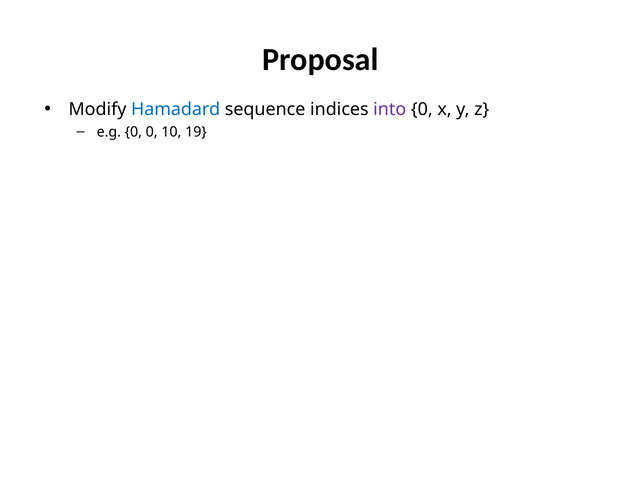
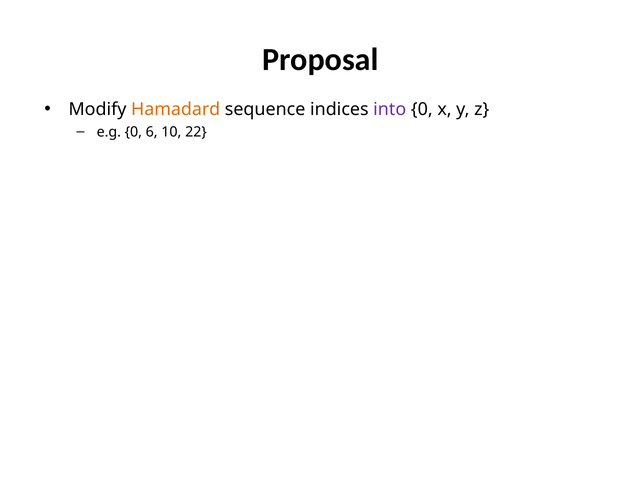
Hamadard colour: blue -> orange (176, 110)
0 0: 0 -> 6 (152, 132)
19: 19 -> 22 (196, 132)
